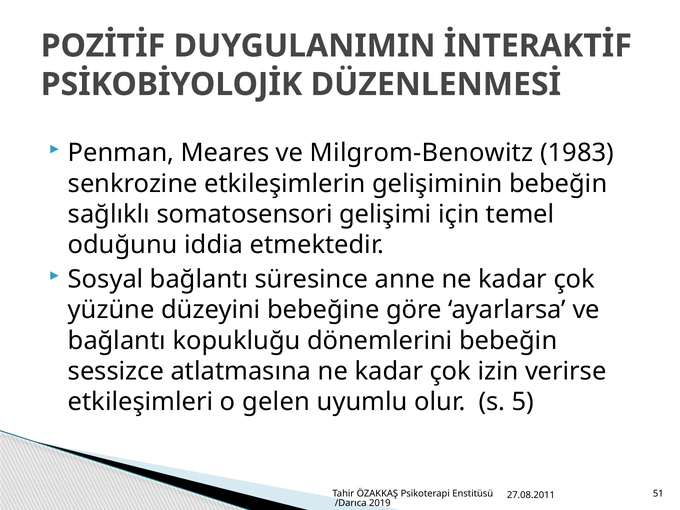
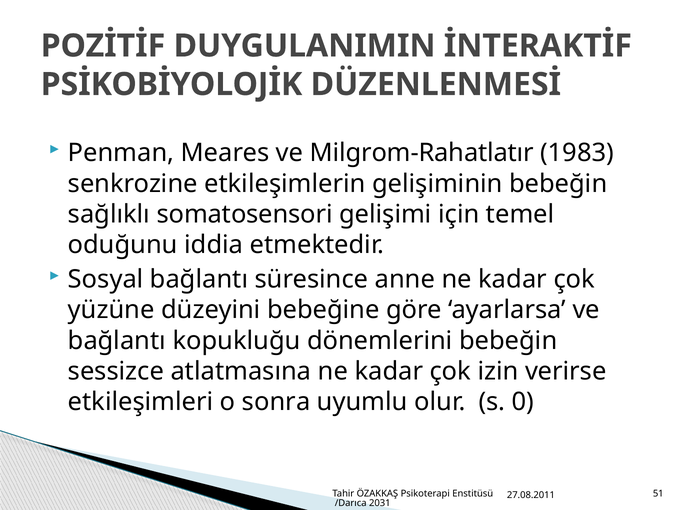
Milgrom-Benowitz: Milgrom-Benowitz -> Milgrom-Rahatlatır (422, 153)
gelen: gelen -> sonra (276, 402)
5: 5 -> 0 (523, 402)
2019: 2019 -> 2031 (380, 503)
